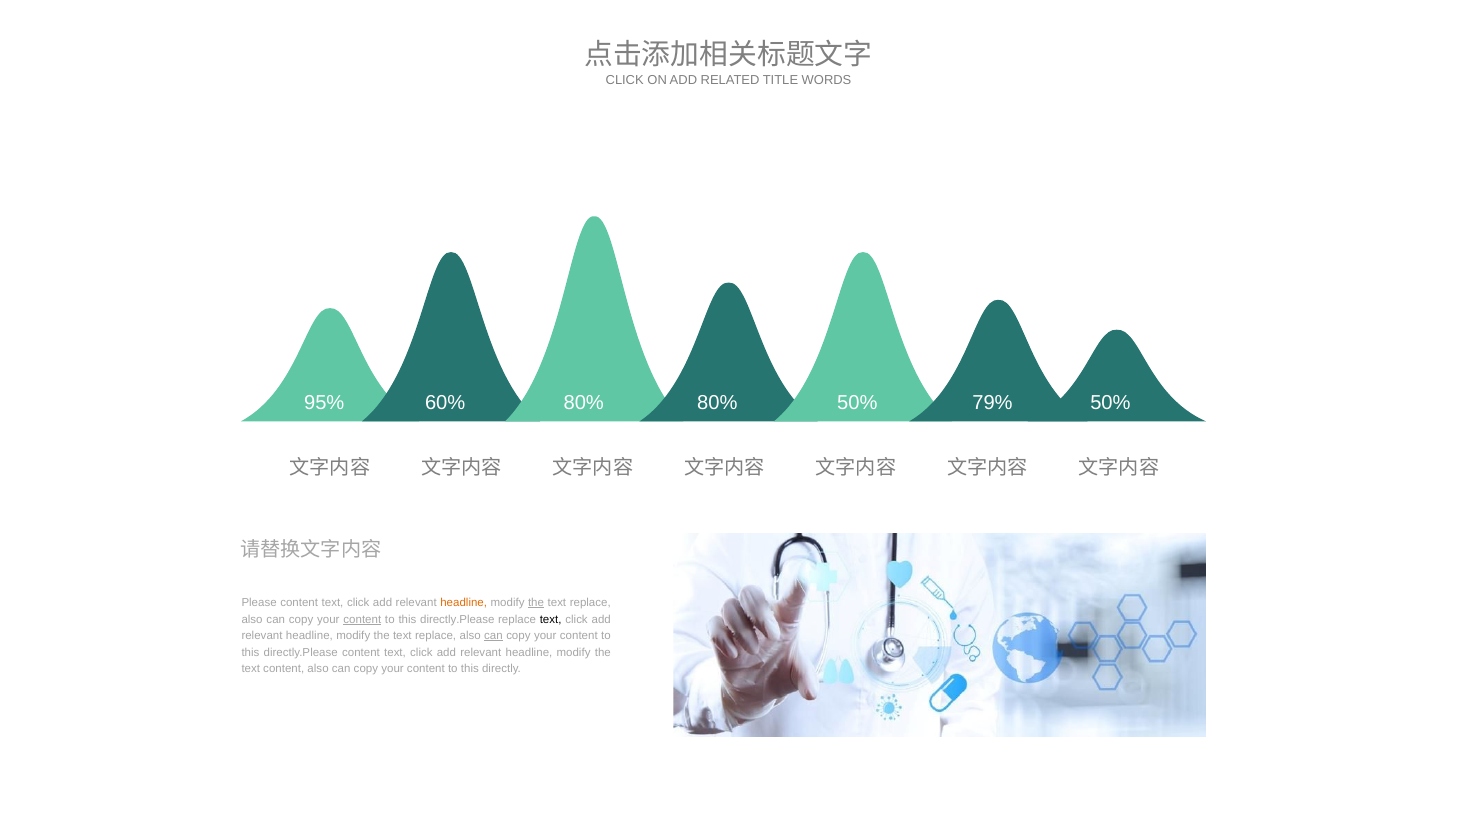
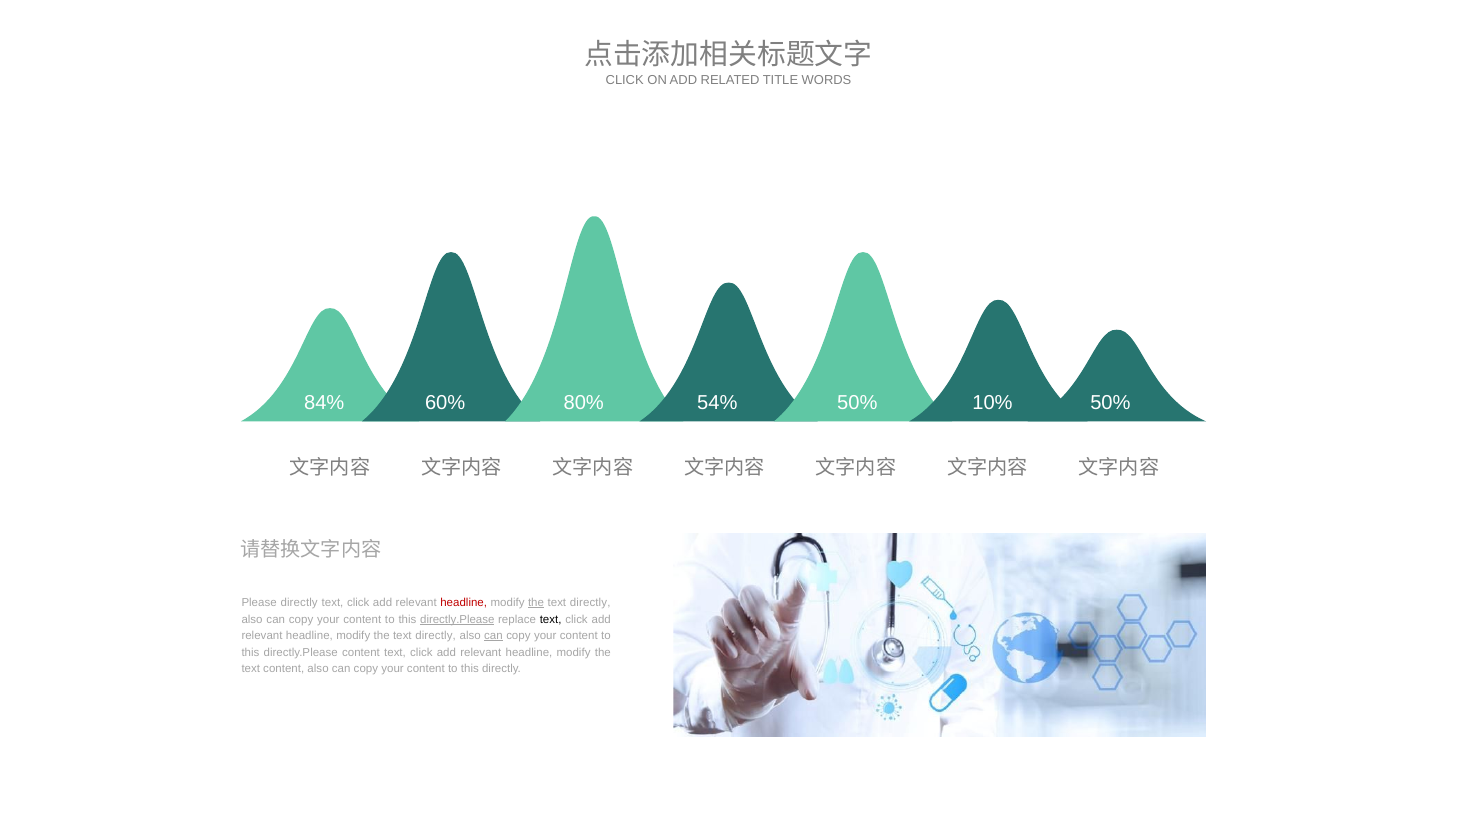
95%: 95% -> 84% (324, 402)
80% 80%: 80% -> 54% (717, 402)
79%: 79% -> 10% (992, 402)
Please content: content -> directly (299, 602)
headline colour: orange -> red (464, 602)
replace: replace -> directly (590, 602)
content underline: present -> none (362, 619)
directly.Please underline: none -> present (457, 619)
replace: replace -> directly (436, 636)
